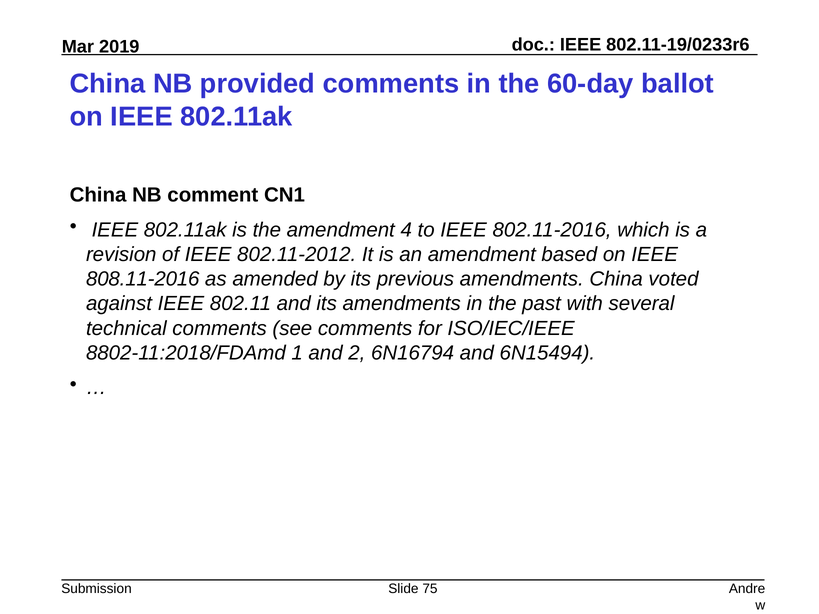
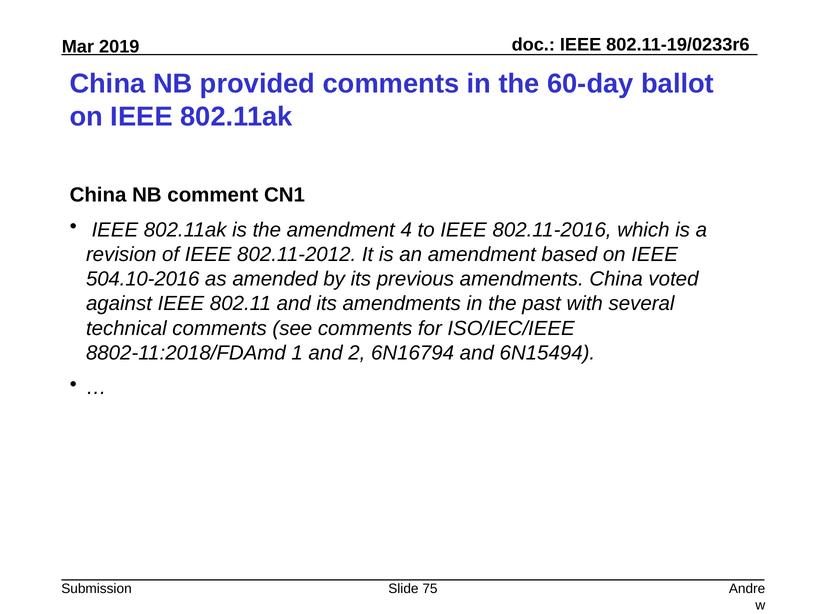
808.11-2016: 808.11-2016 -> 504.10-2016 (143, 279)
